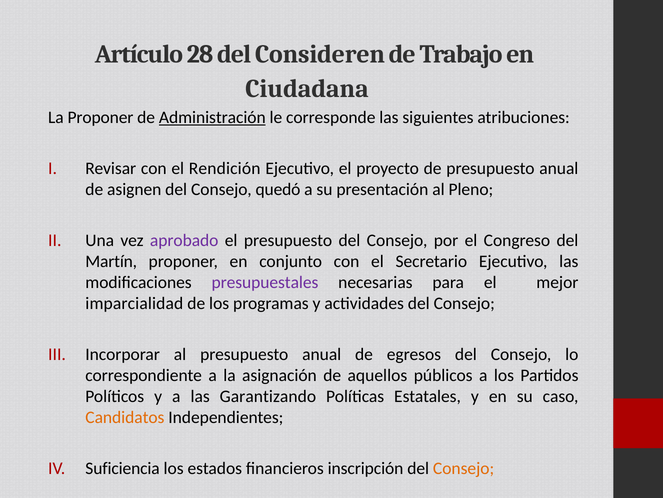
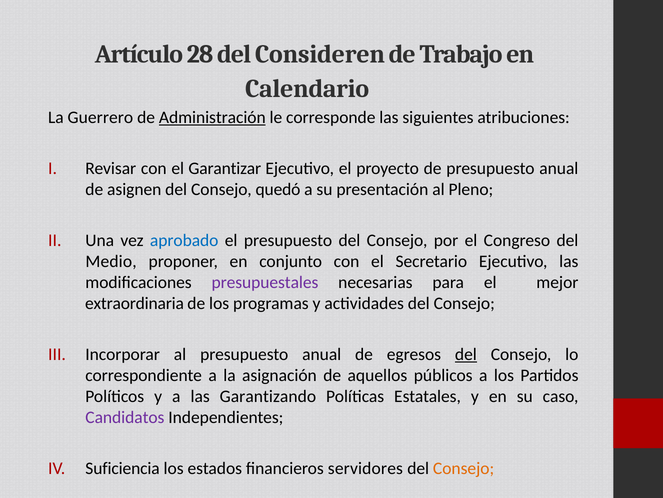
Ciudadana: Ciudadana -> Calendario (307, 89)
La Proponer: Proponer -> Guerrero (100, 117)
Rendición: Rendición -> Garantizar (225, 168)
aprobado colour: purple -> blue (184, 240)
Martín: Martín -> Medio (111, 261)
imparcialidad: imparcialidad -> extraordinaria (134, 303)
del underline: none -> present (466, 354)
Candidatos colour: orange -> purple (125, 417)
inscripción: inscripción -> servidores (365, 468)
